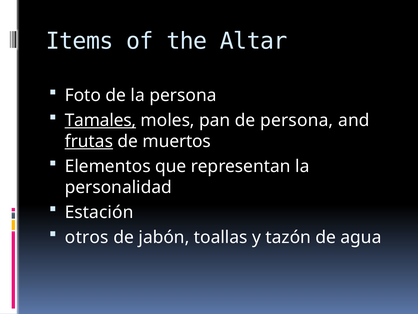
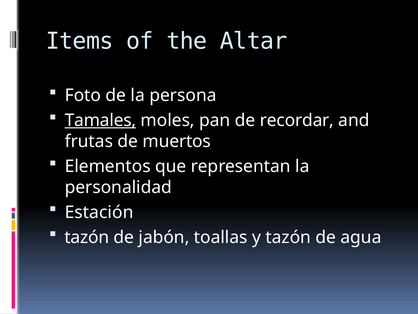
de persona: persona -> recordar (297, 120)
frutas underline: present -> none (89, 141)
otros: otros -> tazón (87, 237)
